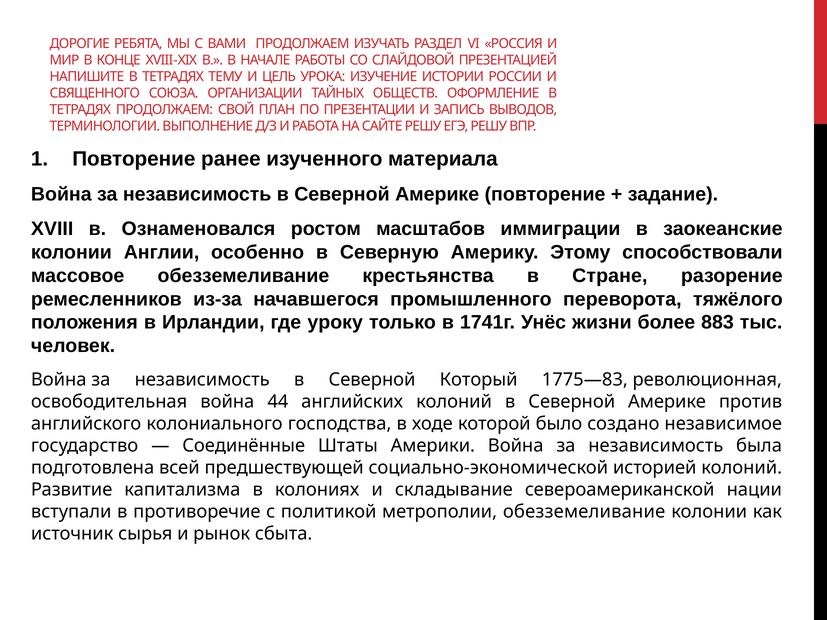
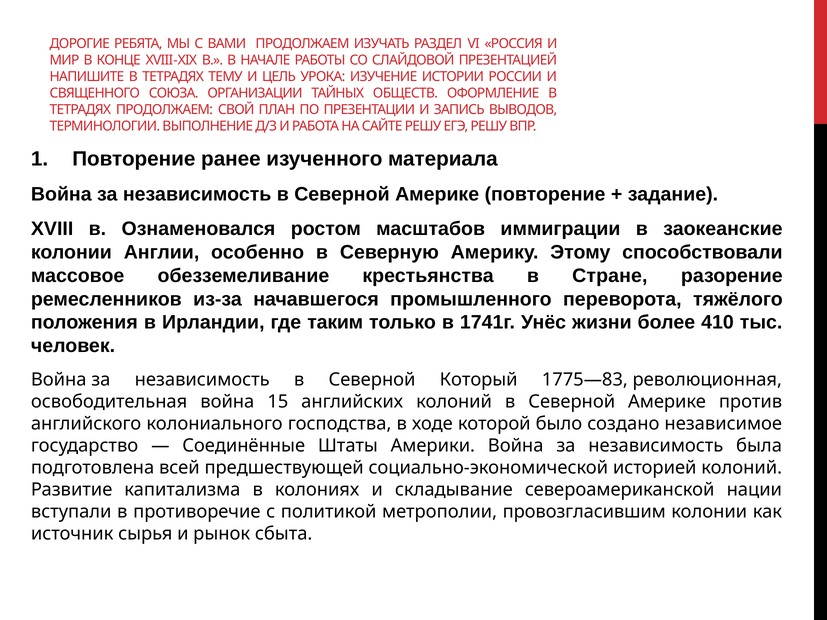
уроку: уроку -> таким (335, 323)
883: 883 -> 410 (717, 323)
44: 44 -> 15 (278, 402)
метрополии обезземеливание: обезземеливание -> провозгласившим (584, 512)
